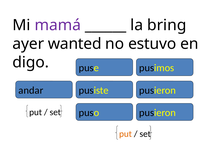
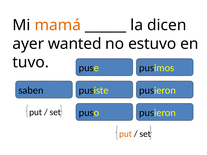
mamá colour: purple -> orange (58, 25)
bring: bring -> dicen (167, 25)
digo: digo -> tuvo (31, 62)
andar: andar -> saben (31, 90)
